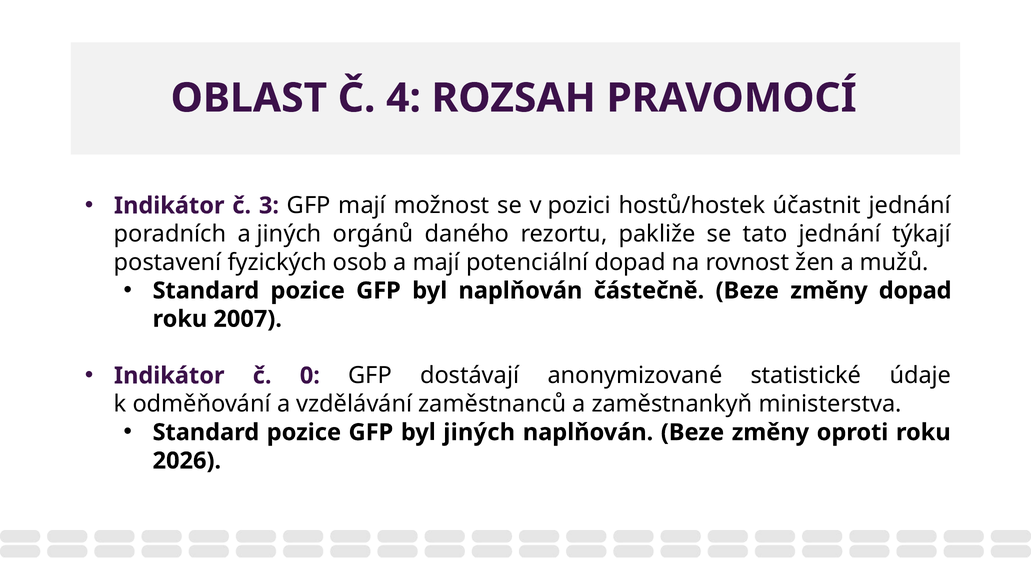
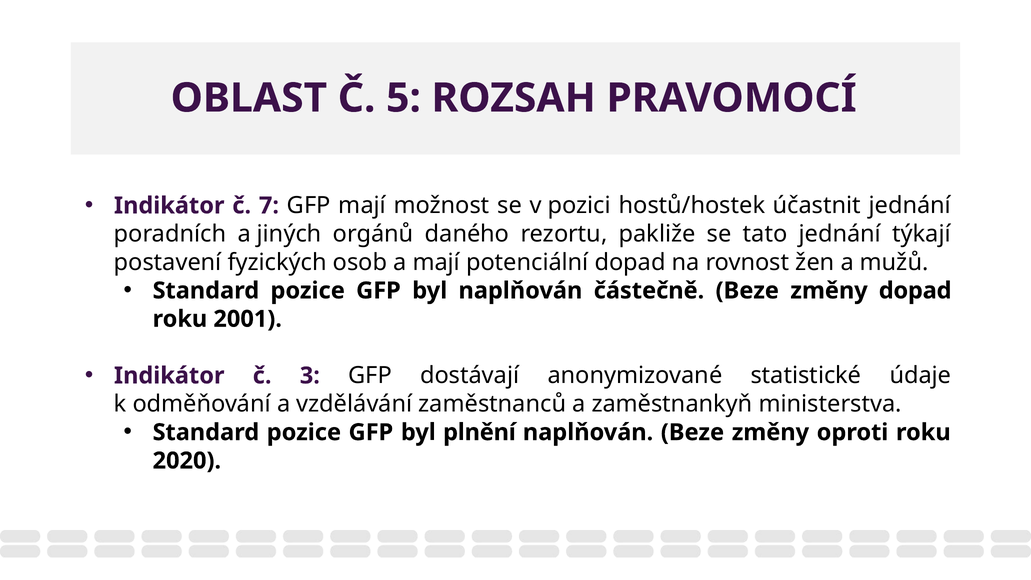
4: 4 -> 5 (404, 98)
3: 3 -> 7 (269, 206)
2007: 2007 -> 2001 (248, 319)
0: 0 -> 3 (310, 376)
byl jiných: jiných -> plnění (479, 432)
2026: 2026 -> 2020 (187, 461)
